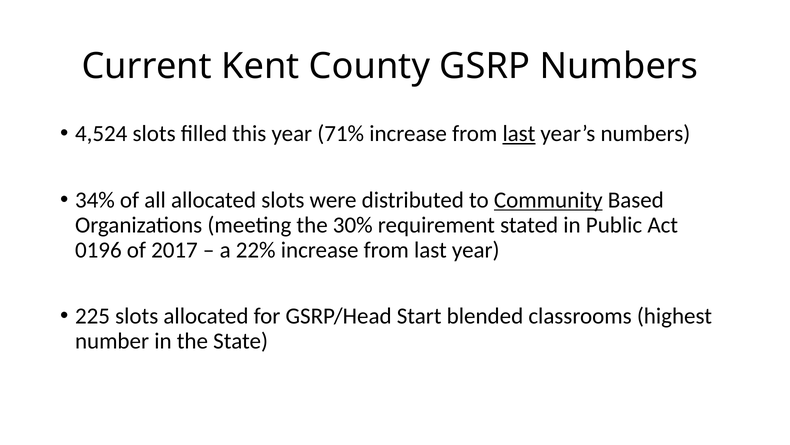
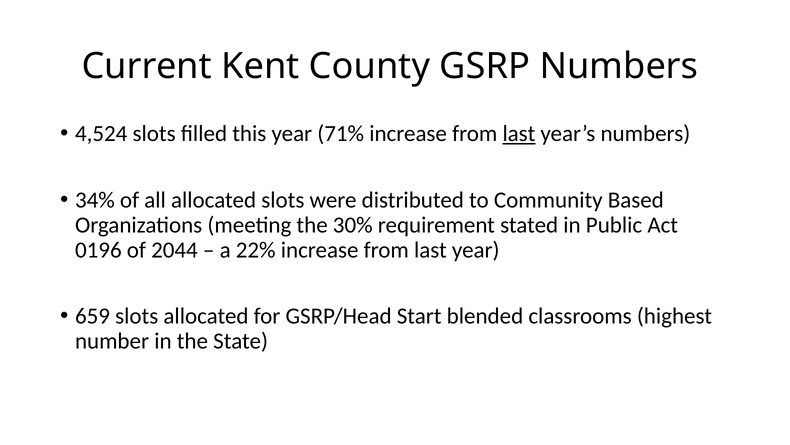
Community underline: present -> none (548, 200)
2017: 2017 -> 2044 (174, 250)
225: 225 -> 659 (93, 316)
